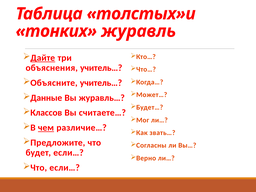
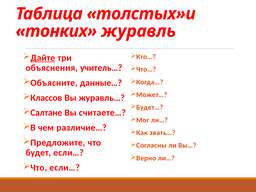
Объясните учитель…: учитель… -> данные… (101, 83)
Данные: Данные -> Классов (46, 98)
Классов: Классов -> Салтане (46, 113)
чем underline: present -> none (46, 128)
